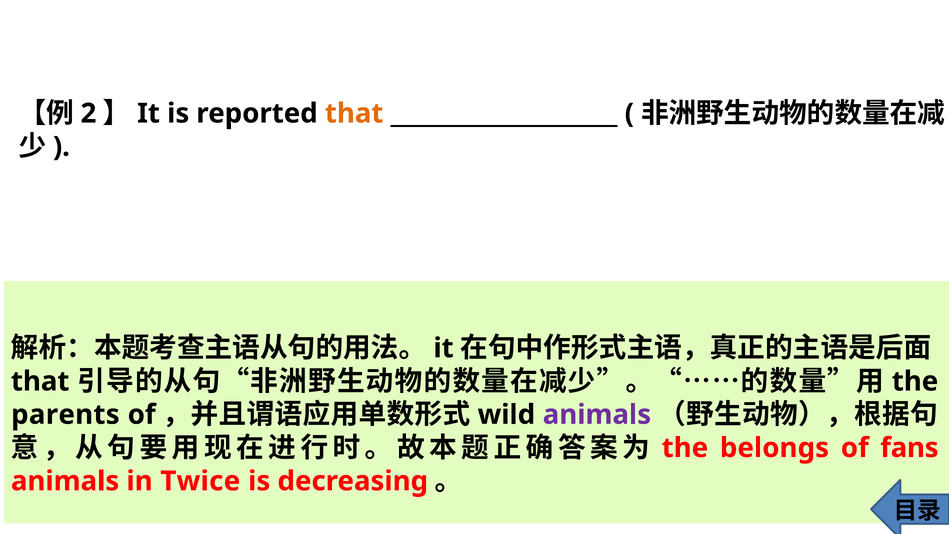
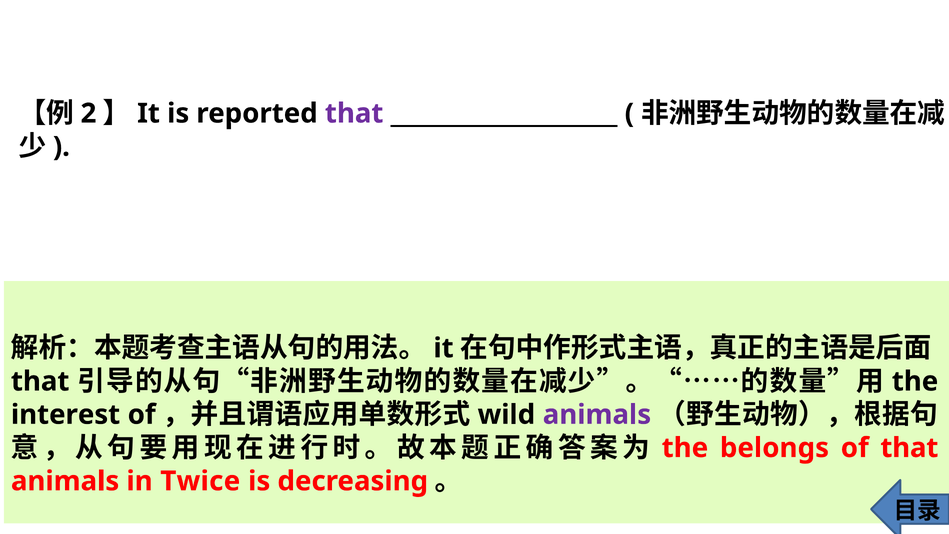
that colour: orange -> purple (354, 113)
parents: parents -> interest (66, 415)
of fans: fans -> that (909, 448)
